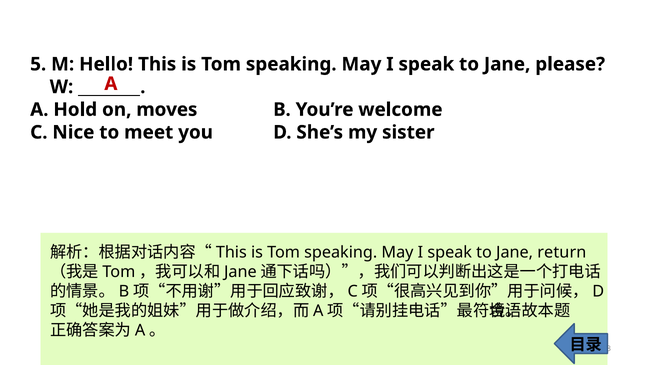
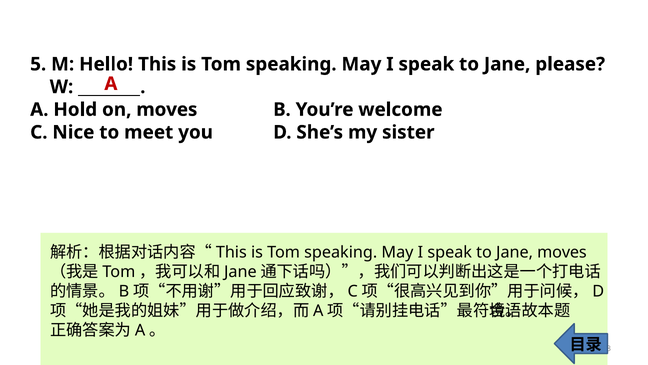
Jane return: return -> moves (562, 252)
